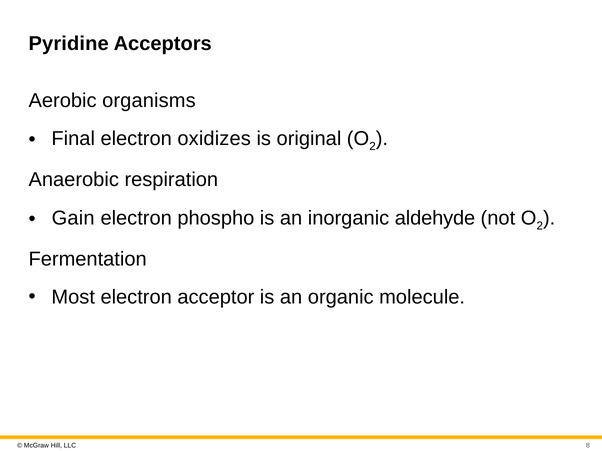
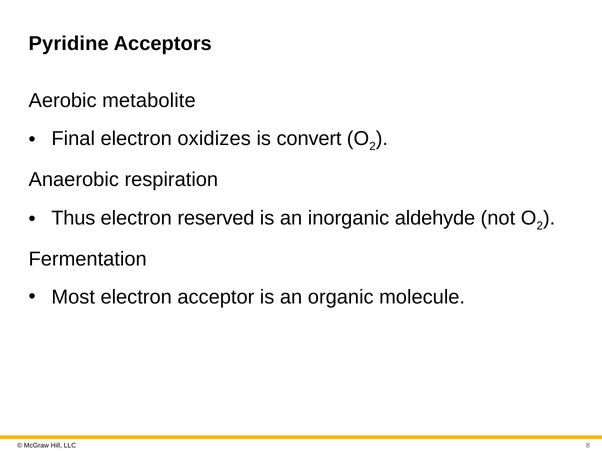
organisms: organisms -> metabolite (149, 101)
original: original -> convert (309, 139)
Gain: Gain -> Thus (73, 218)
phospho: phospho -> reserved (216, 218)
